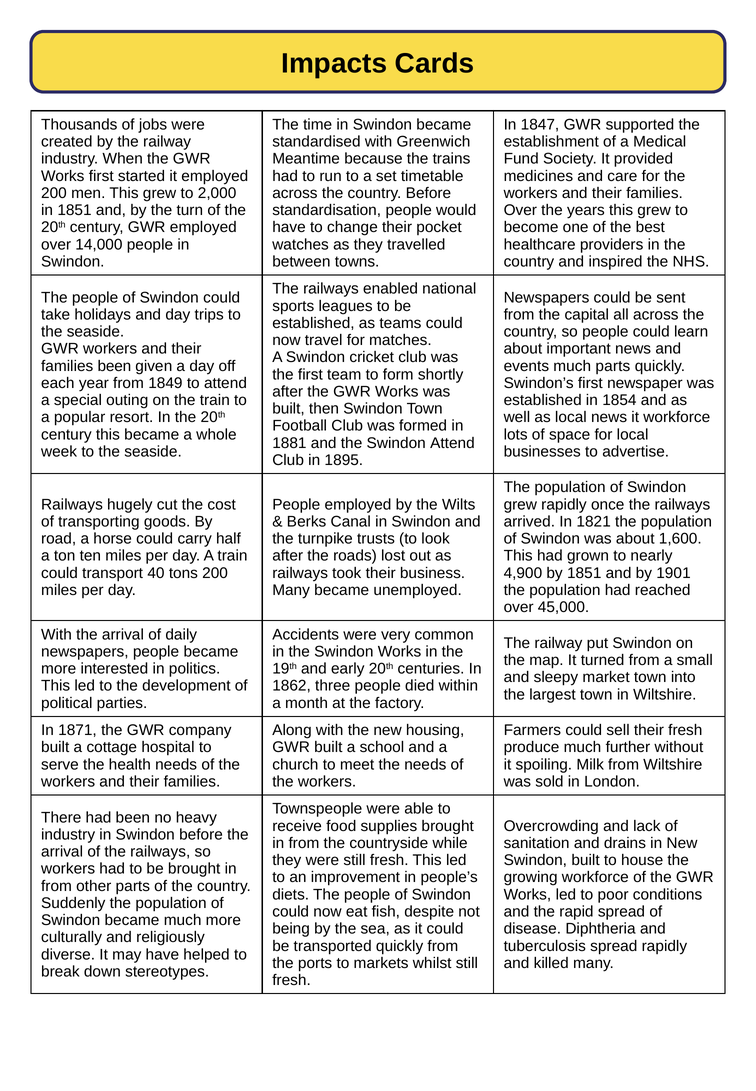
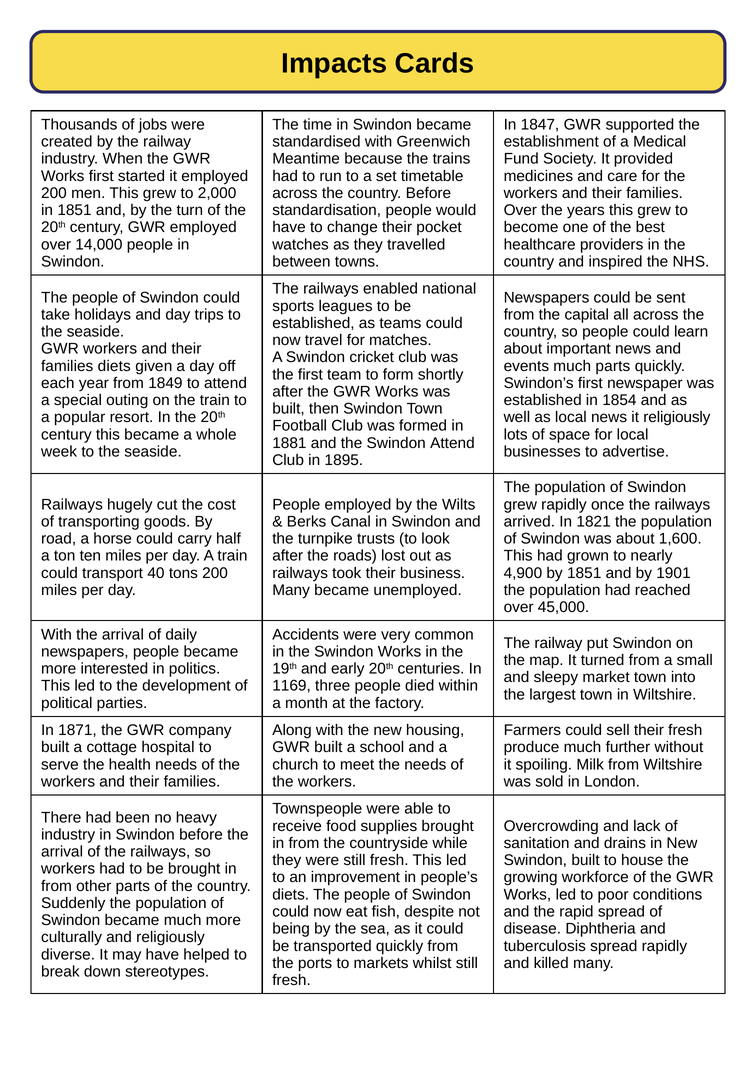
families been: been -> diets (114, 366)
it workforce: workforce -> religiously (677, 418)
1862: 1862 -> 1169 (292, 687)
